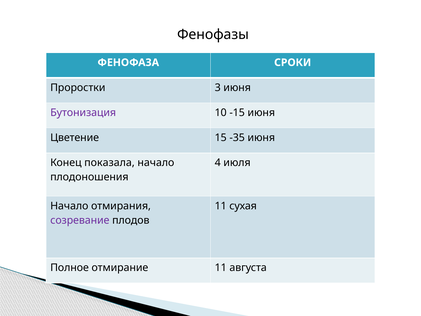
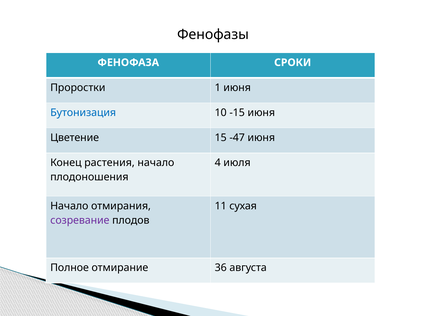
3: 3 -> 1 (218, 88)
Бутонизация colour: purple -> blue (83, 113)
-35: -35 -> -47 (237, 138)
показала: показала -> растения (109, 163)
отмирание 11: 11 -> 36 (221, 268)
